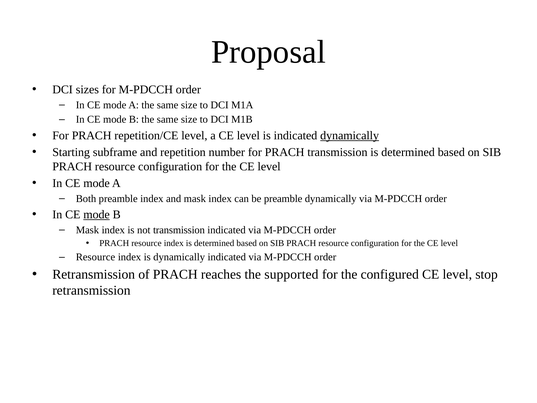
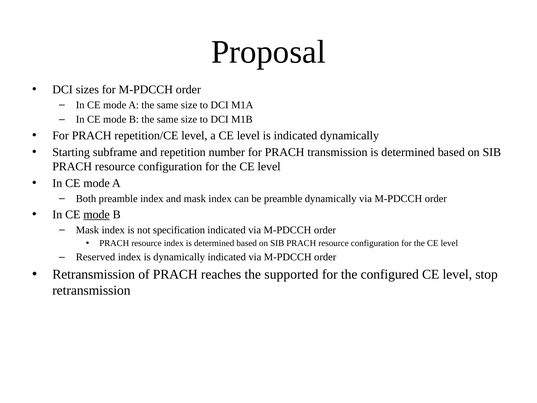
dynamically underline: present -> none (350, 135)
not transmission: transmission -> specification (179, 230)
Resource: Resource -> Reserved (96, 257)
